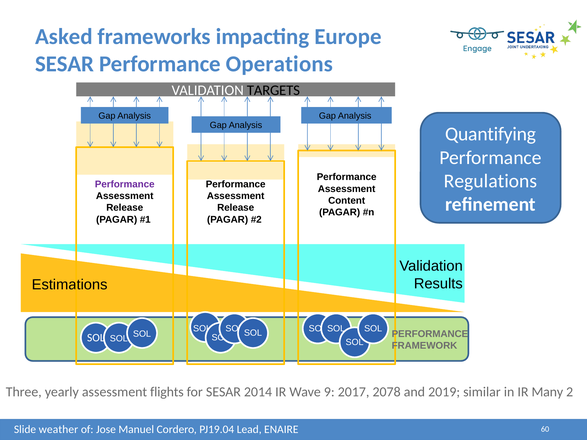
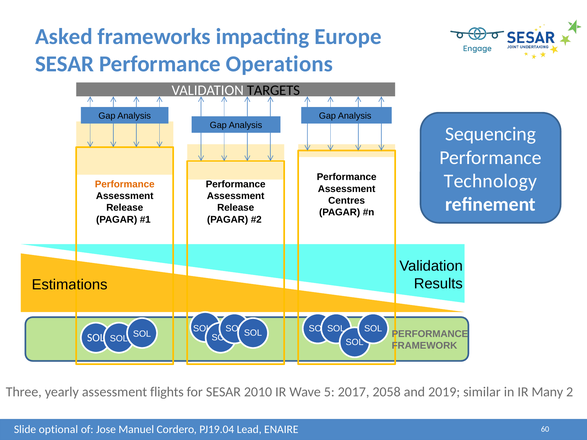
Quantifying: Quantifying -> Sequencing (491, 134)
Regulations: Regulations -> Technology (490, 181)
Performance colour: purple -> orange (125, 184)
Content: Content -> Centres (347, 201)
2014: 2014 -> 2010 (258, 392)
9: 9 -> 5 (329, 392)
2078: 2078 -> 2058 (387, 392)
weather: weather -> optional (58, 430)
